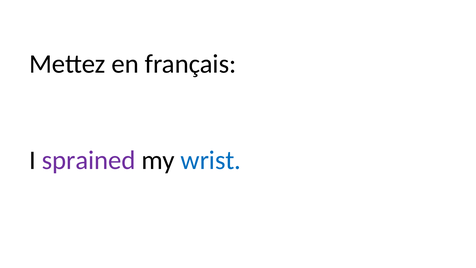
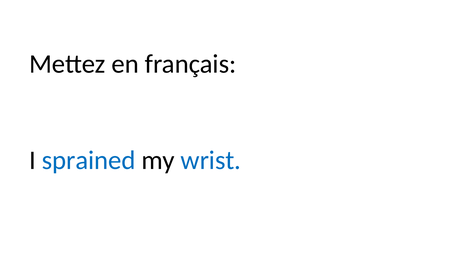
sprained colour: purple -> blue (89, 160)
